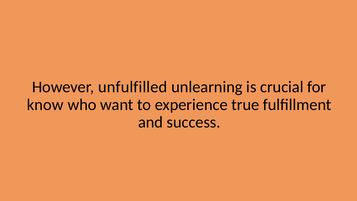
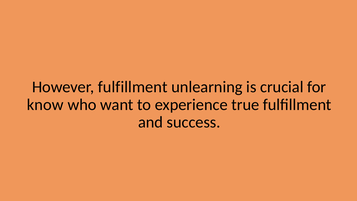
However unfulfilled: unfulfilled -> fulfillment (133, 87)
